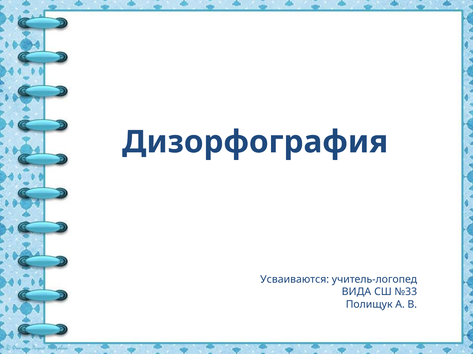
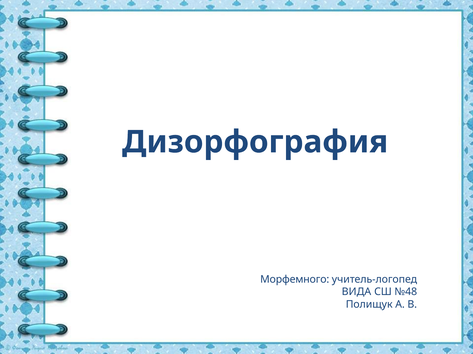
Усваиваются: Усваиваются -> Морфемного (295, 280)
№33: №33 -> №48 (406, 292)
